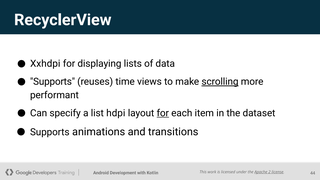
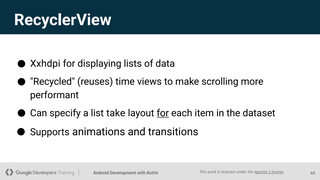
Supports: Supports -> Recycled (53, 82)
scrolling underline: present -> none (220, 82)
hdpi: hdpi -> take (116, 113)
